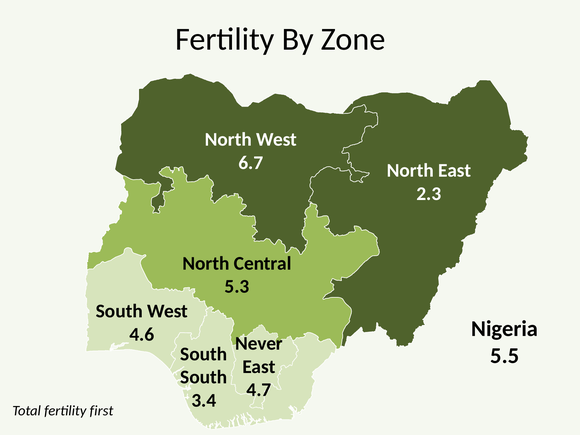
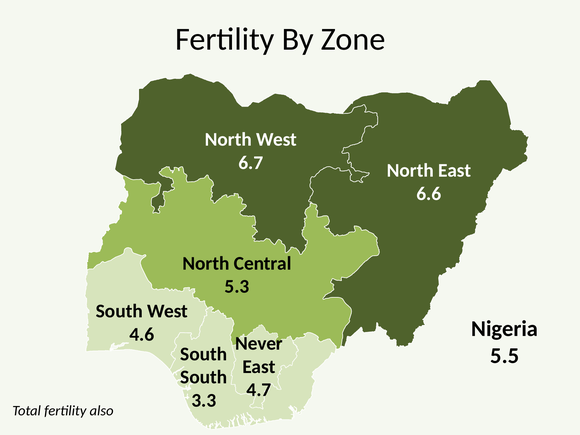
2.3: 2.3 -> 6.6 (429, 194)
3.4: 3.4 -> 3.3 (204, 400)
first: first -> also (102, 411)
